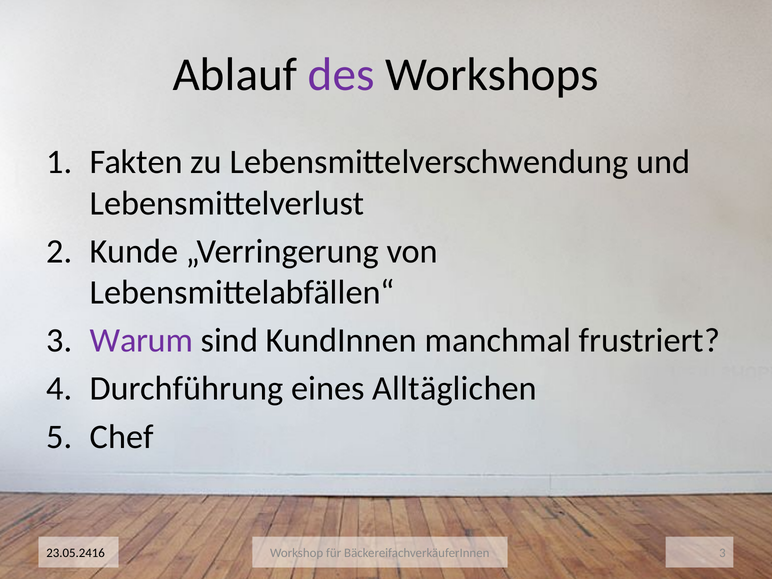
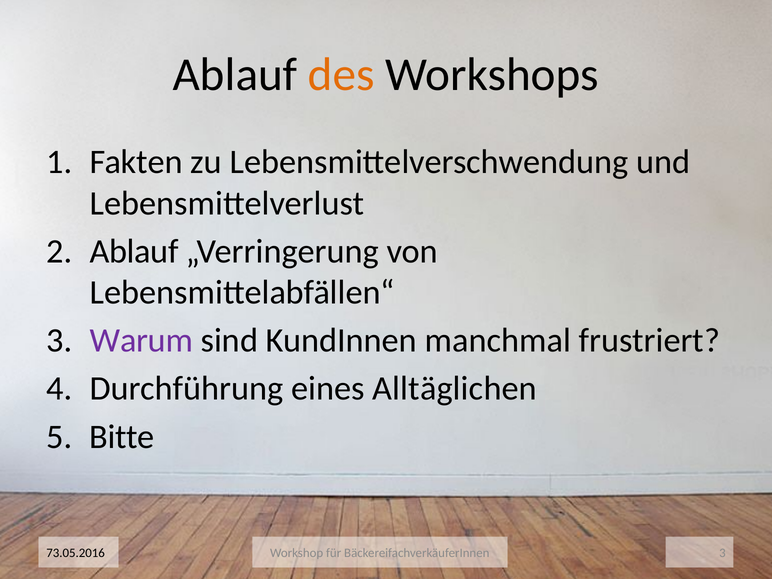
des colour: purple -> orange (341, 75)
Kunde: Kunde -> Ablauf (134, 251)
Chef: Chef -> Bitte (122, 437)
23.05.2416: 23.05.2416 -> 73.05.2016 (76, 553)
